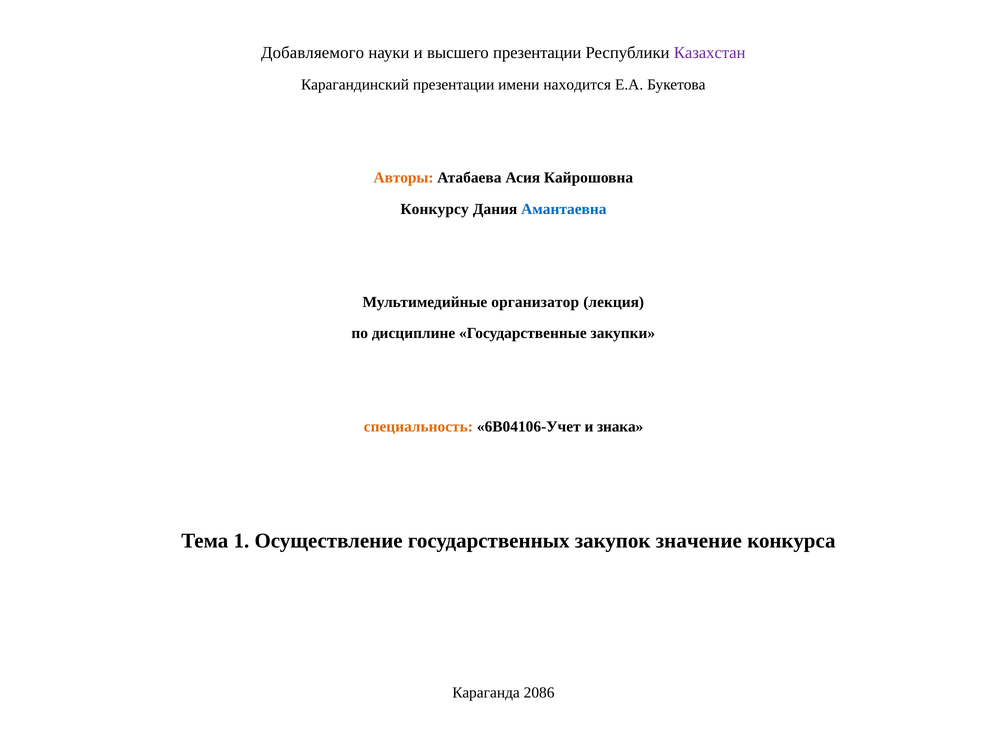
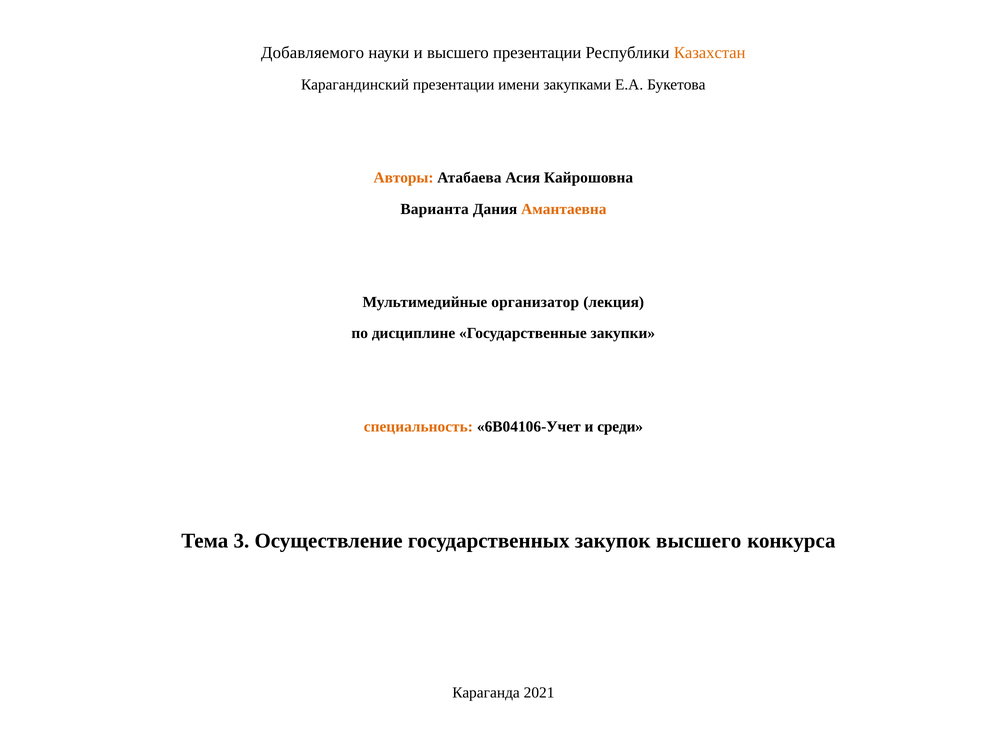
Казахстан colour: purple -> orange (710, 53)
находится: находится -> закупками (577, 85)
Конкурсу: Конкурсу -> Варианта (435, 209)
Амантаевна colour: blue -> orange (564, 209)
знака: знака -> среди (620, 427)
1: 1 -> 3 (241, 541)
закупок значение: значение -> высшего (699, 541)
2086: 2086 -> 2021 (539, 693)
